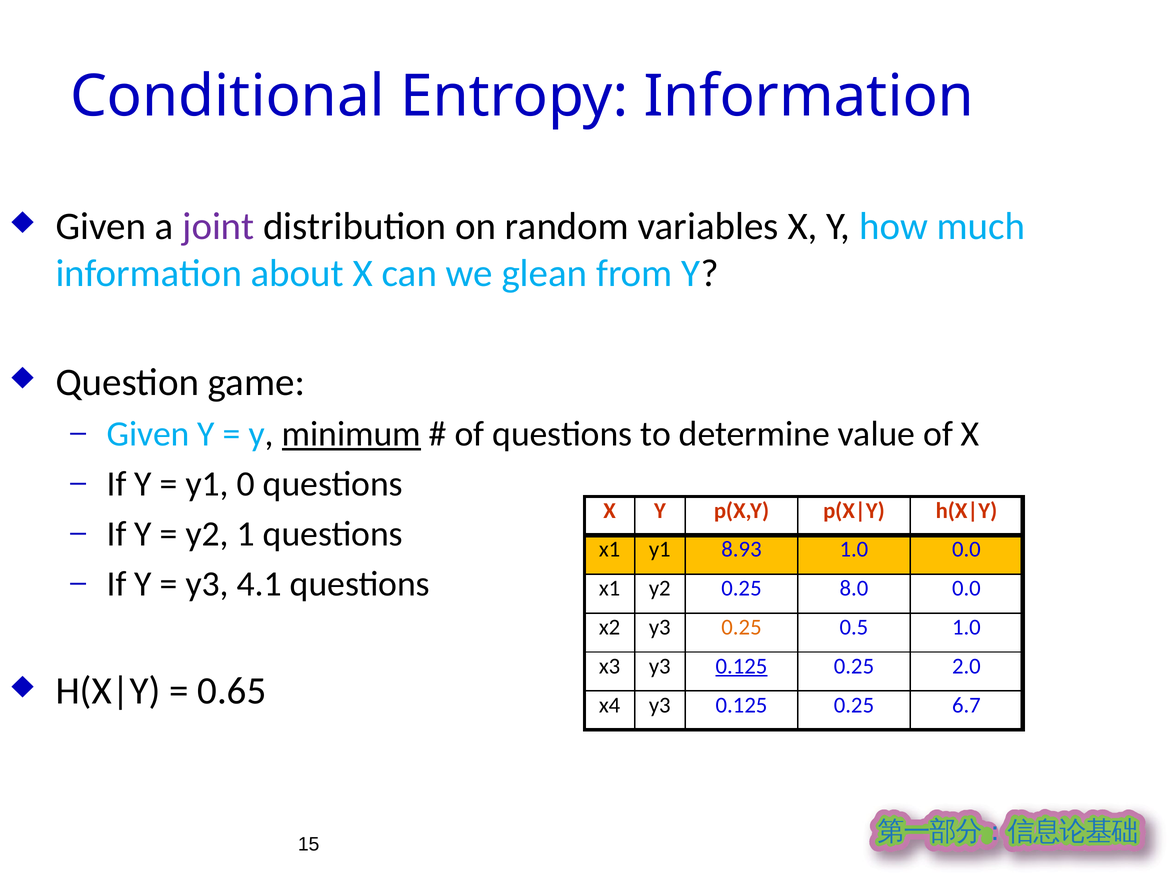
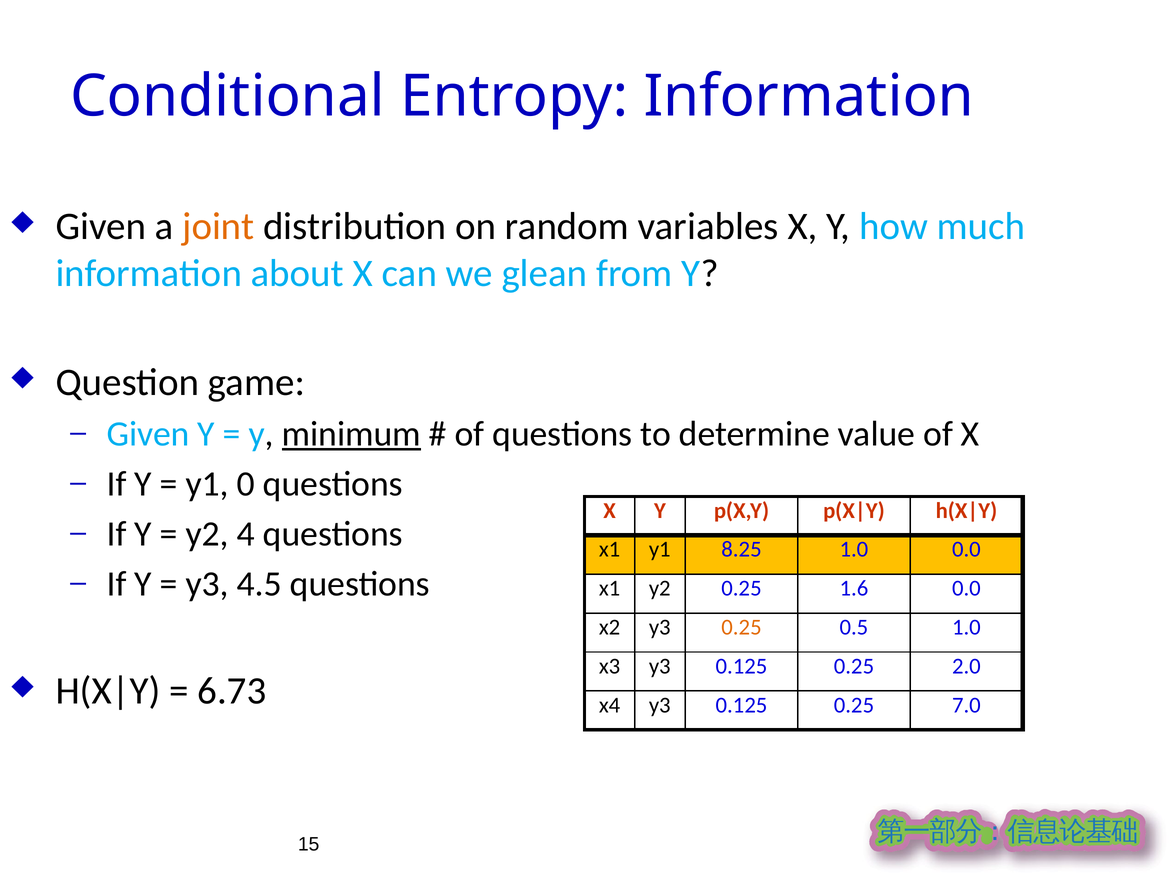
joint colour: purple -> orange (218, 227)
1: 1 -> 4 (246, 534)
8.93: 8.93 -> 8.25 (741, 550)
4.1: 4.1 -> 4.5 (259, 584)
8.0: 8.0 -> 1.6 (854, 589)
0.125 underline: present -> none (741, 667)
0.65: 0.65 -> 6.73 (232, 692)
6.7: 6.7 -> 7.0 (966, 706)
